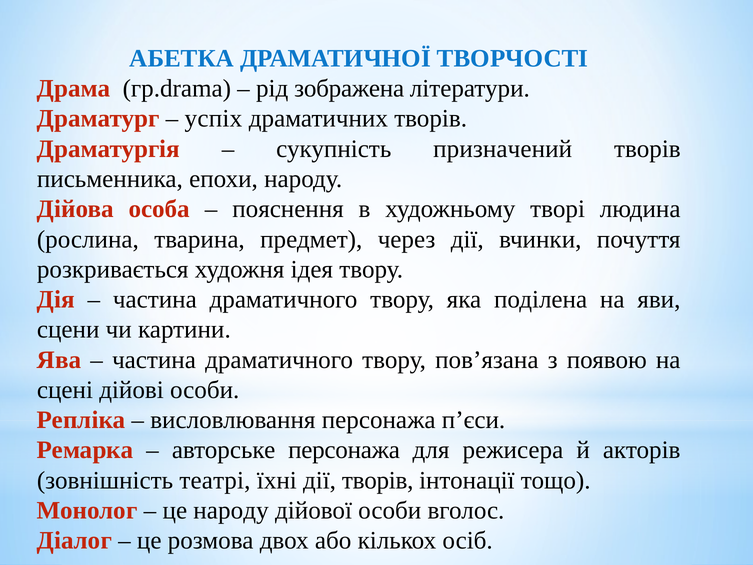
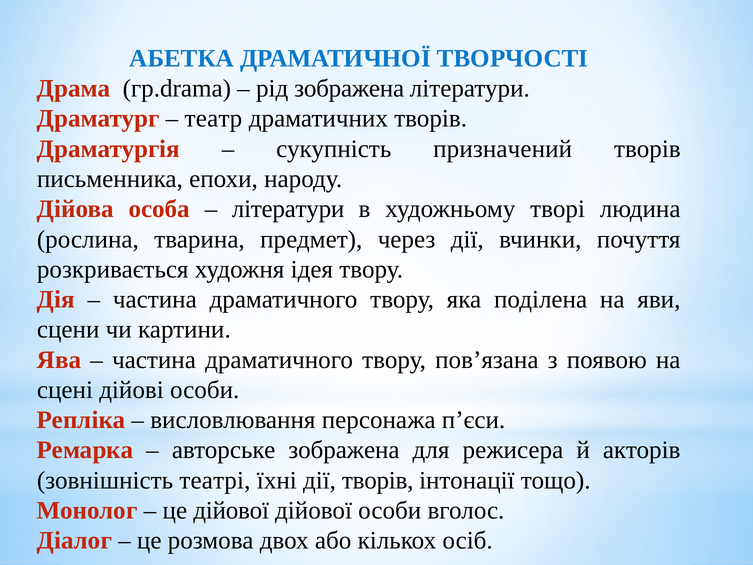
успіх: успіх -> театр (213, 119)
пояснення: пояснення -> літератури (288, 209)
авторське персонажа: персонажа -> зображена (344, 450)
це народу: народу -> дійової (231, 510)
